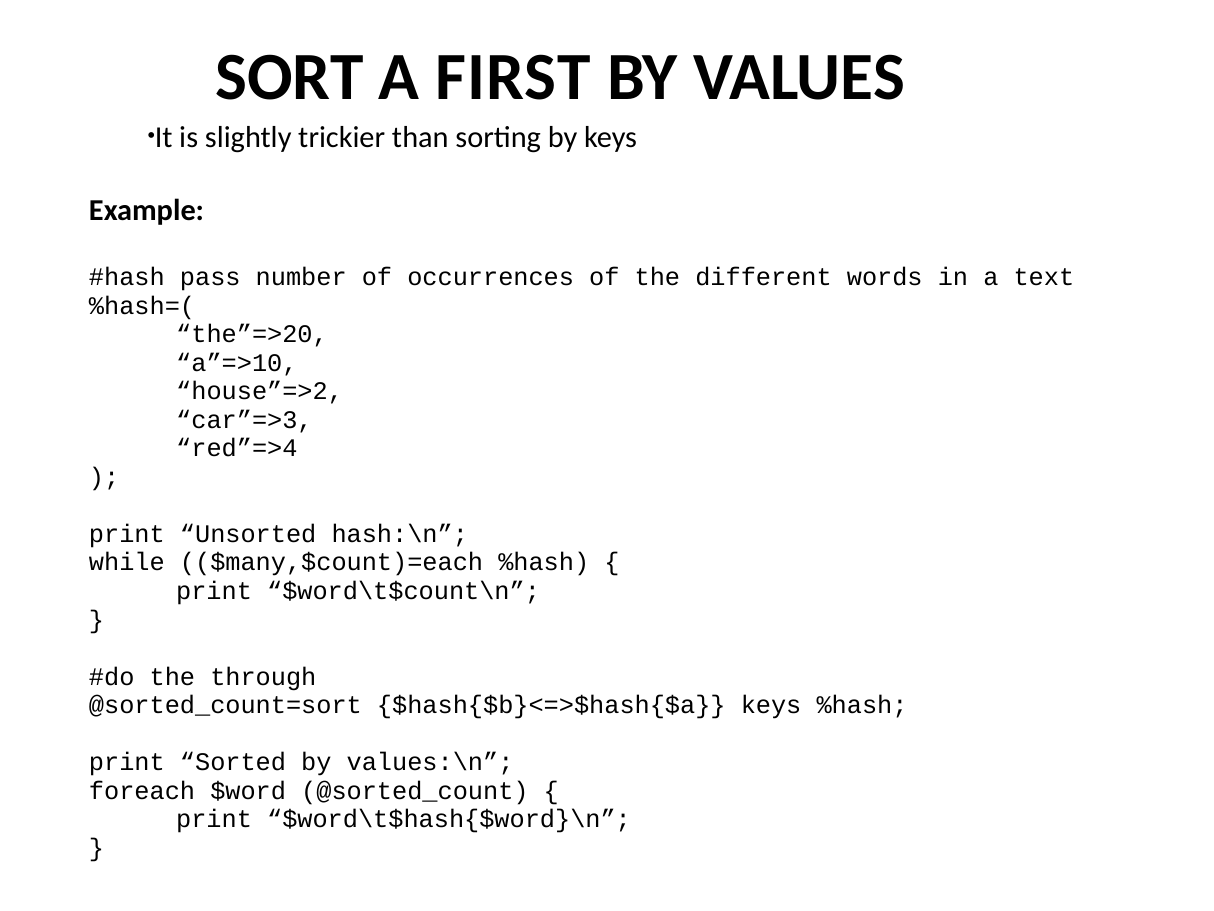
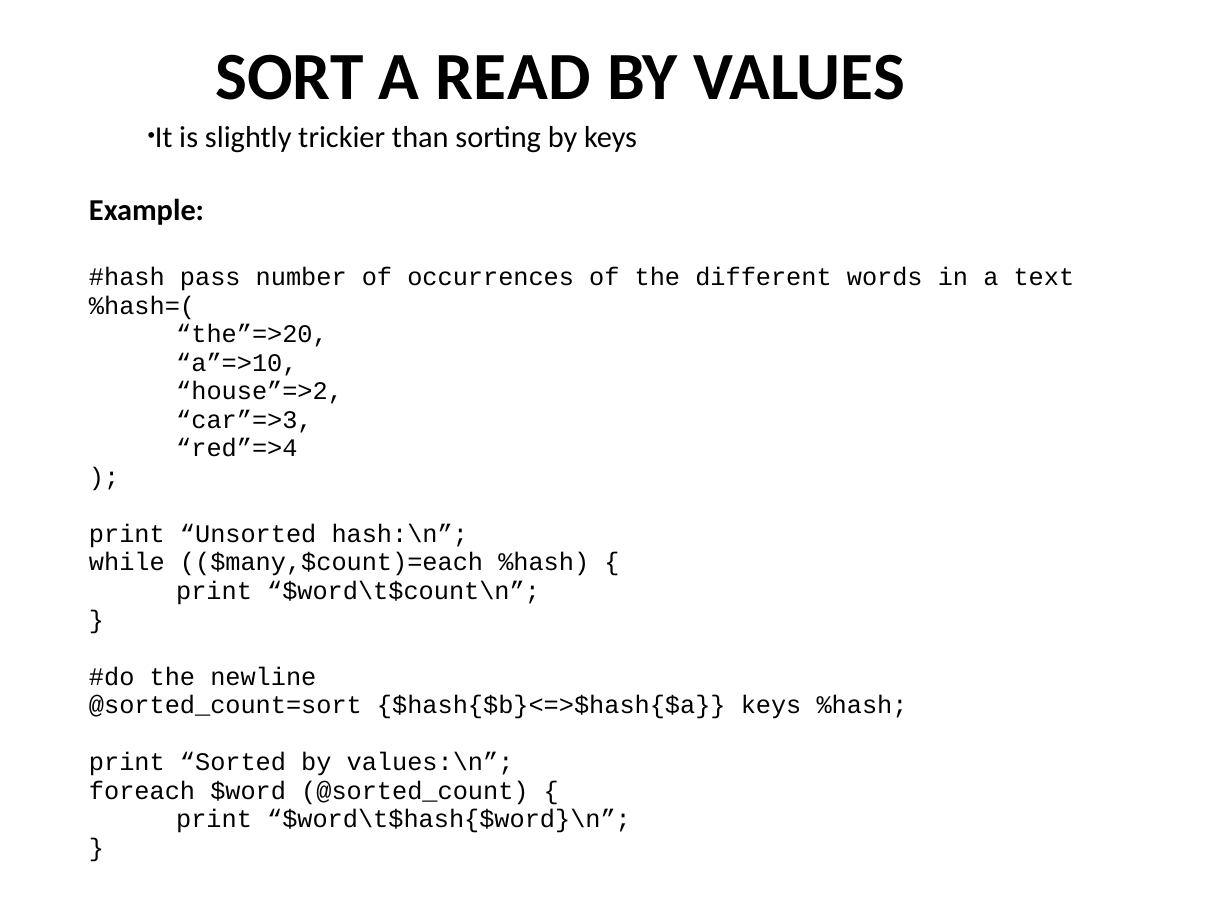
FIRST: FIRST -> READ (513, 78)
through: through -> newline (263, 676)
